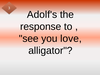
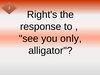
Adolf's: Adolf's -> Right's (42, 15)
love: love -> only (71, 39)
